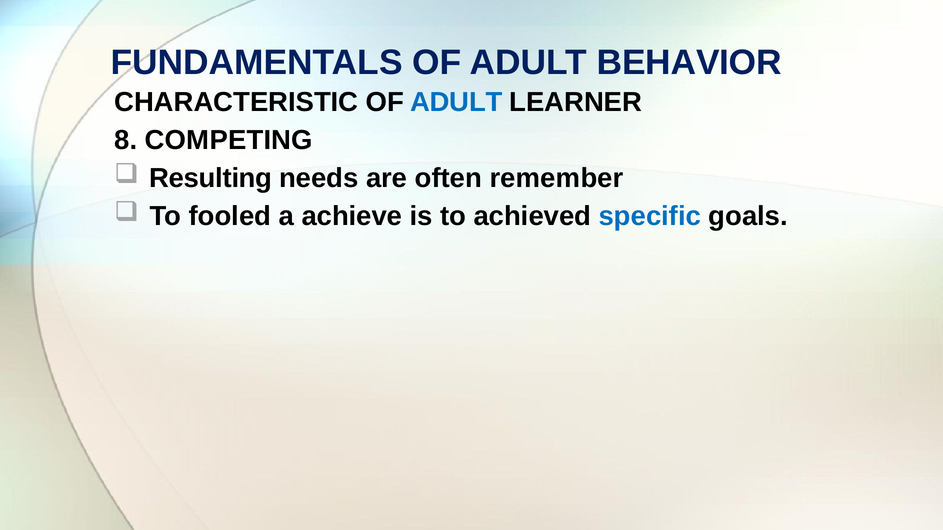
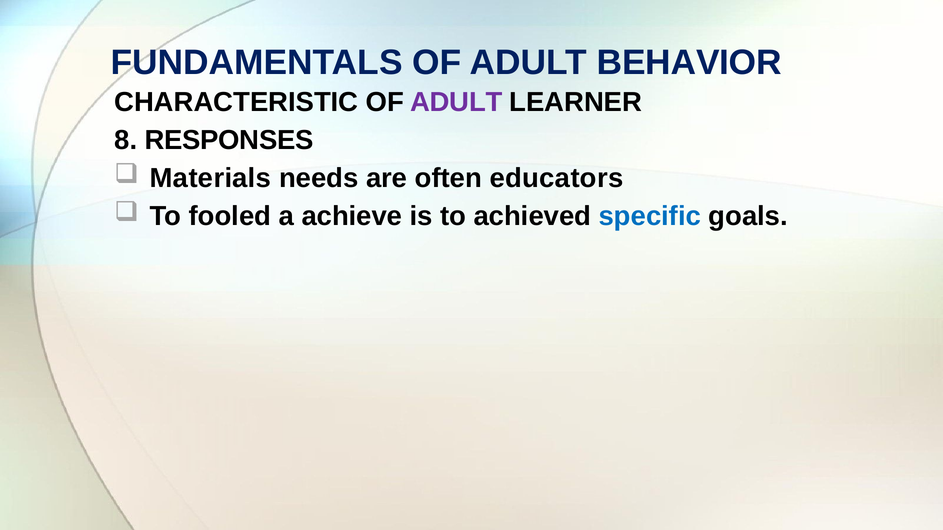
ADULT colour: blue -> purple (456, 102)
COMPETING: COMPETING -> RESPONSES (229, 140)
Resulting: Resulting -> Materials (210, 178)
remember: remember -> educators (557, 178)
